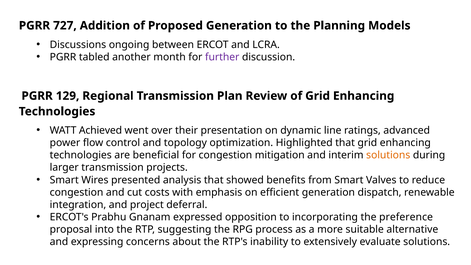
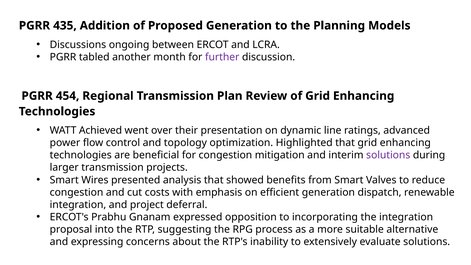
727: 727 -> 435 (65, 26)
129: 129 -> 454 (68, 96)
solutions colour: orange -> purple (388, 155)
the preference: preference -> integration (406, 217)
